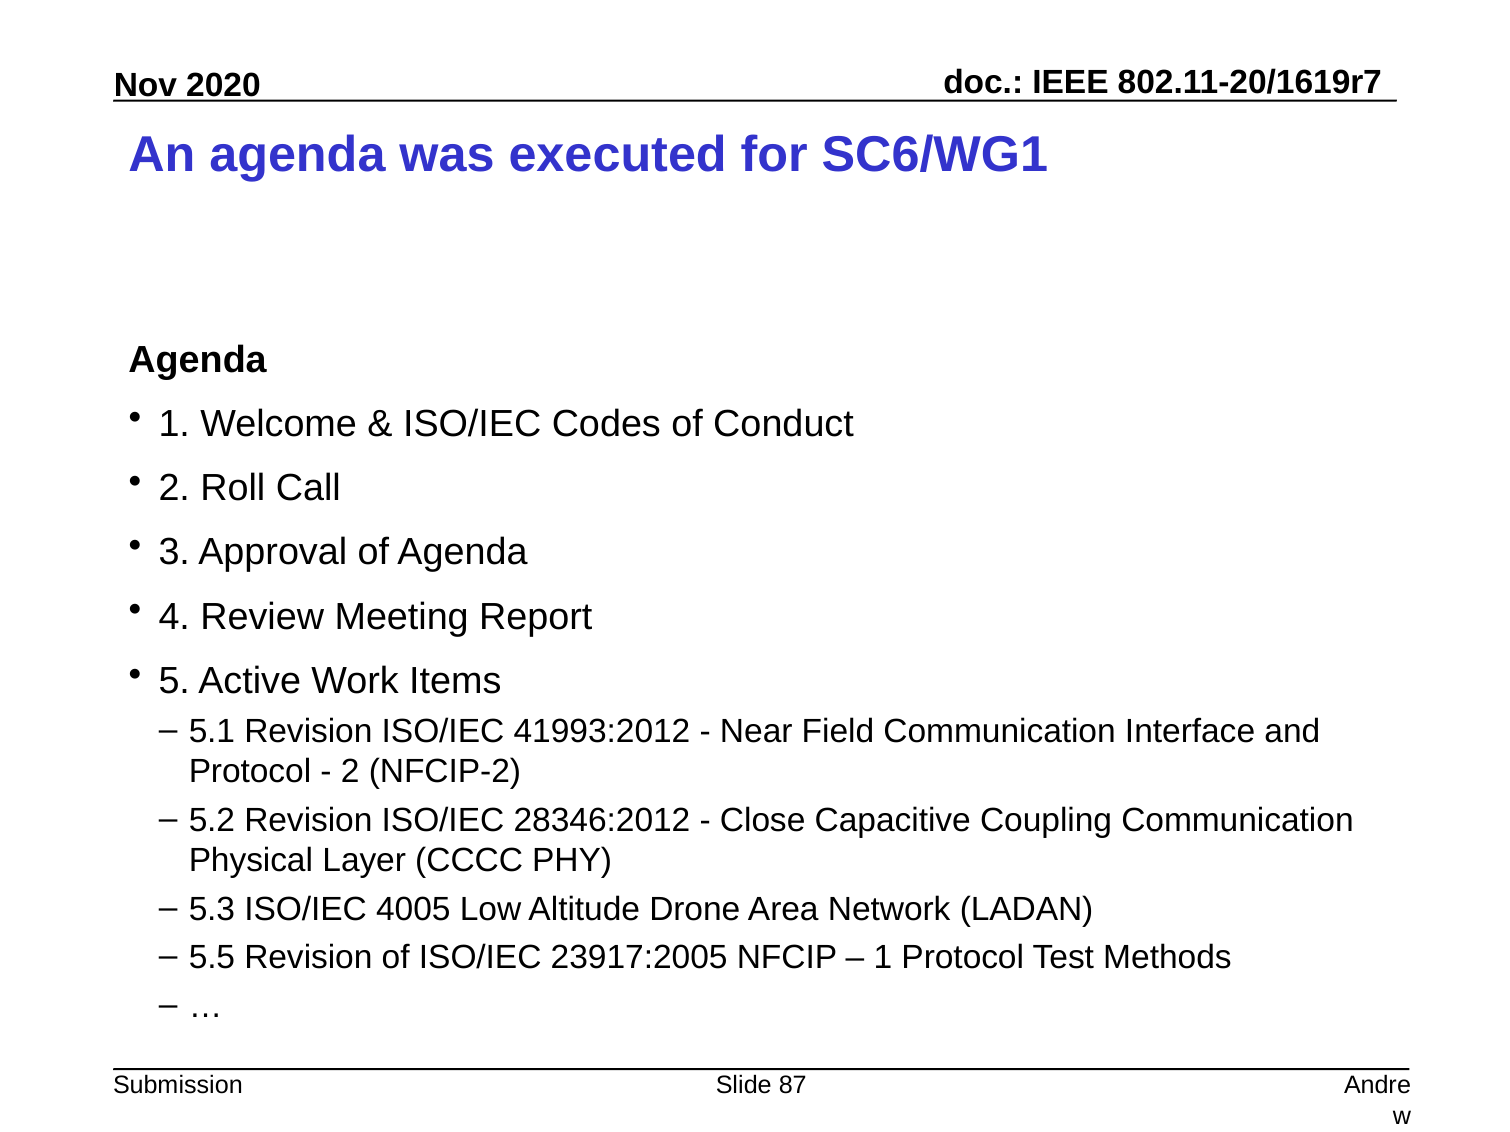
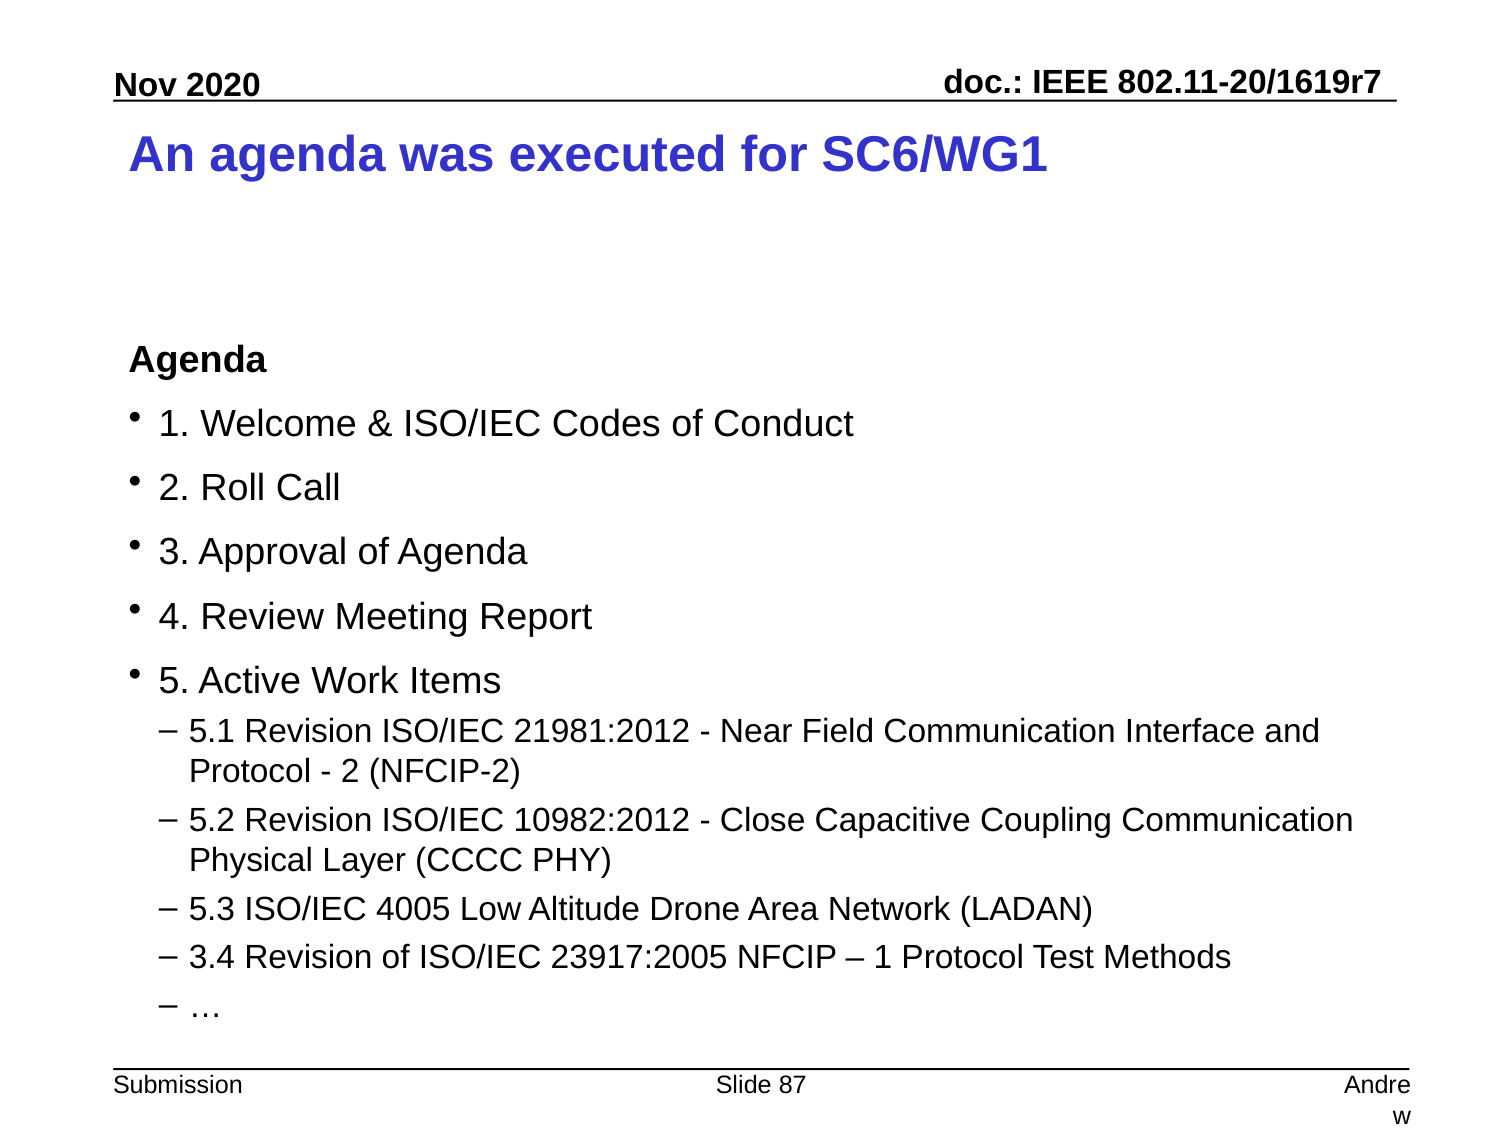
41993:2012: 41993:2012 -> 21981:2012 (602, 732)
28346:2012: 28346:2012 -> 10982:2012 (602, 821)
5.5: 5.5 -> 3.4 (212, 958)
